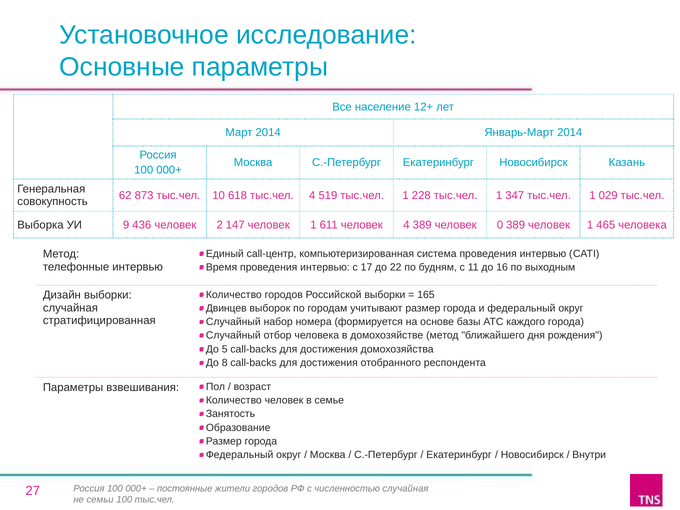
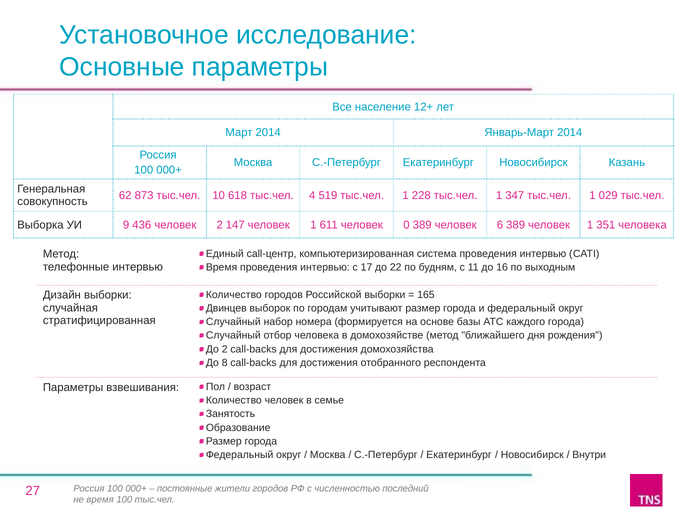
человек 4: 4 -> 0 (406, 225)
0: 0 -> 6 (500, 225)
465: 465 -> 351 (606, 225)
До 5: 5 -> 2 (225, 349)
численностью случайная: случайная -> последний (406, 489)
не семьи: семьи -> время (100, 500)
